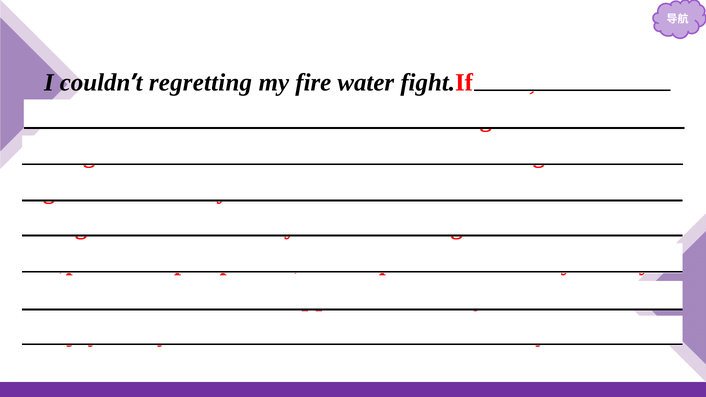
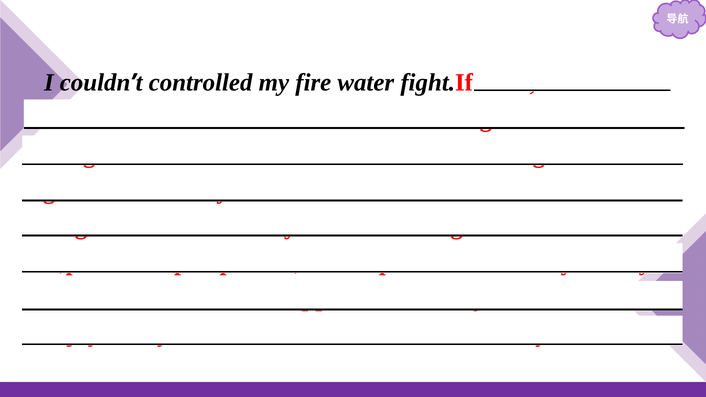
regretting: regretting -> controlled (201, 83)
